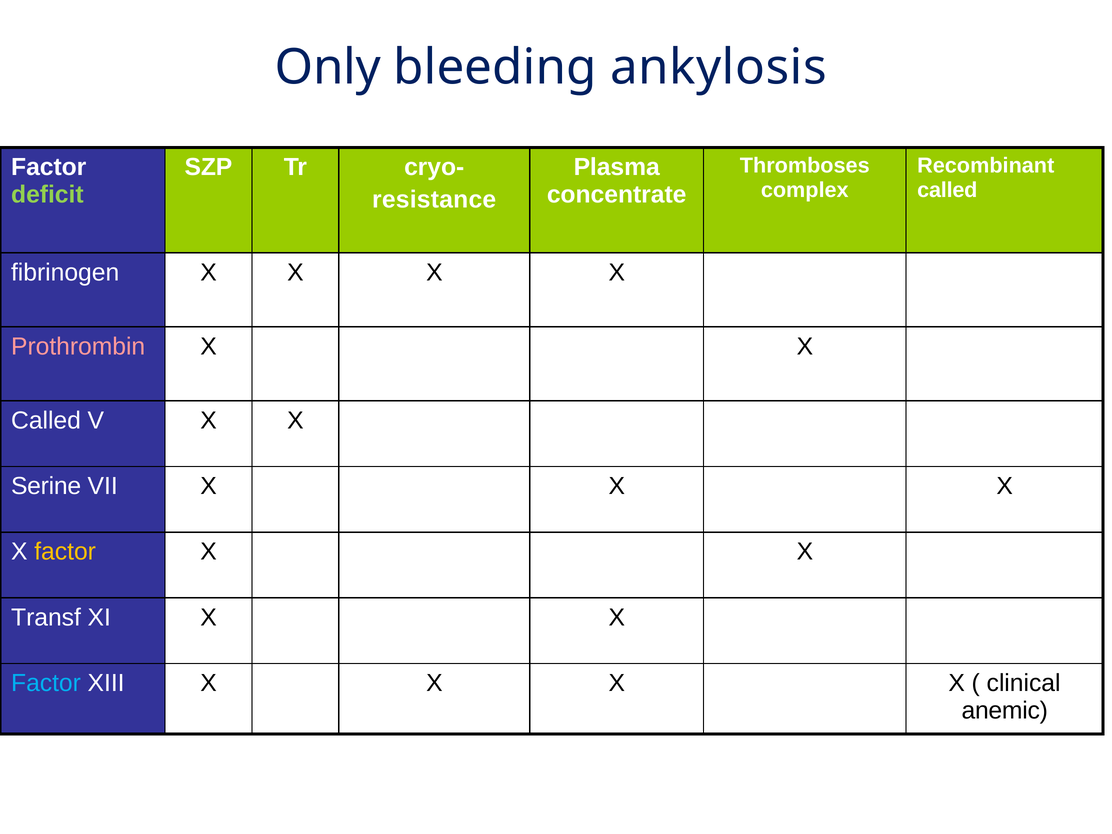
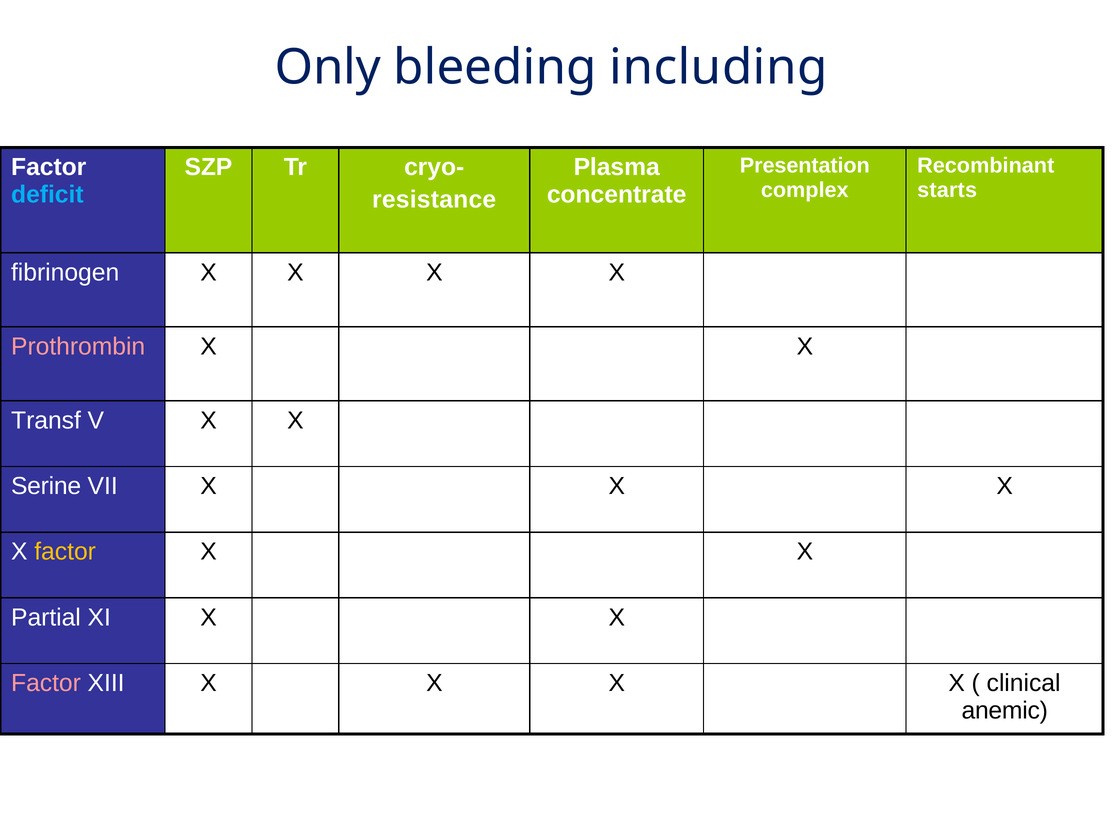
ankylosis: ankylosis -> including (718, 68)
Thromboses: Thromboses -> Presentation (805, 166)
called: called -> starts (947, 190)
deficit colour: light green -> light blue (47, 195)
Called: Called -> Transf (46, 421)
Transf: Transf -> Partial (46, 617)
Factor colour: light blue -> pink (46, 683)
